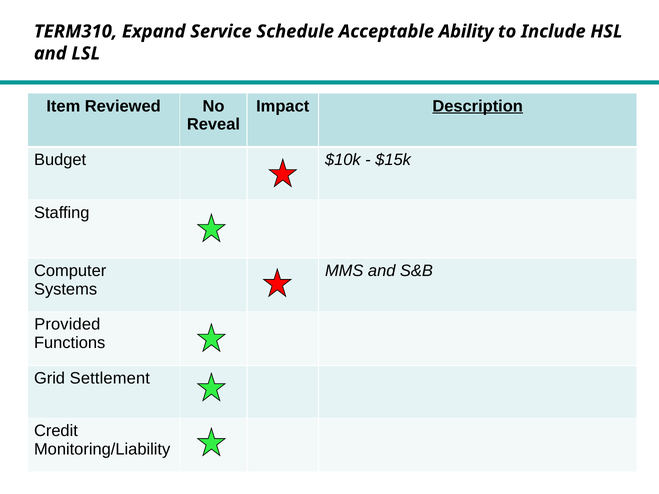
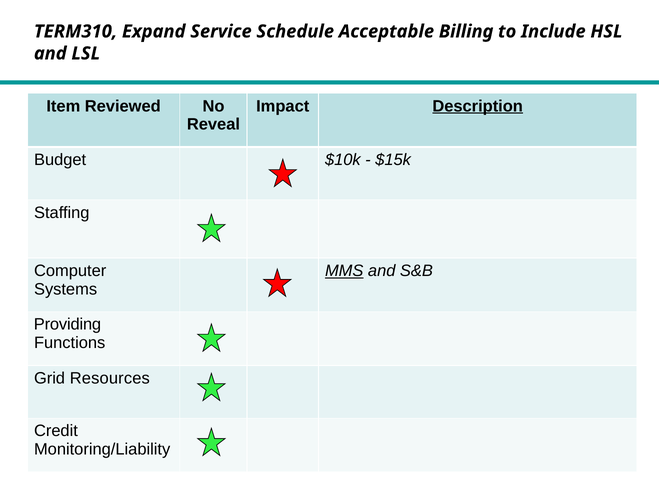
Ability: Ability -> Billing (466, 31)
MMS underline: none -> present (344, 271)
Provided: Provided -> Providing (67, 325)
Settlement: Settlement -> Resources (110, 378)
